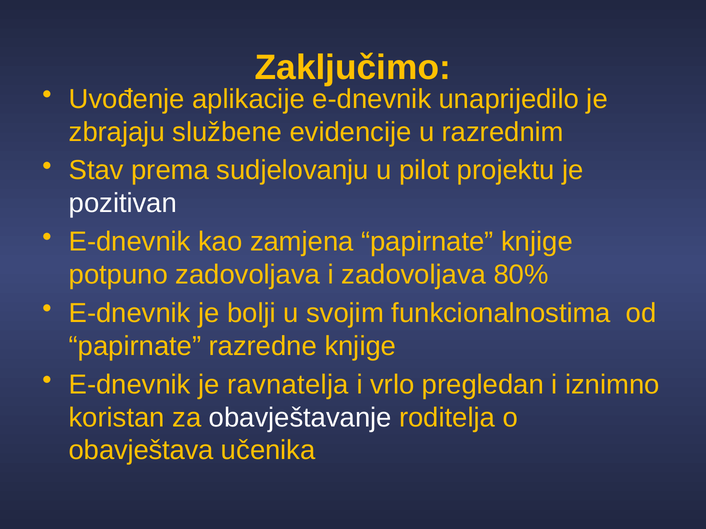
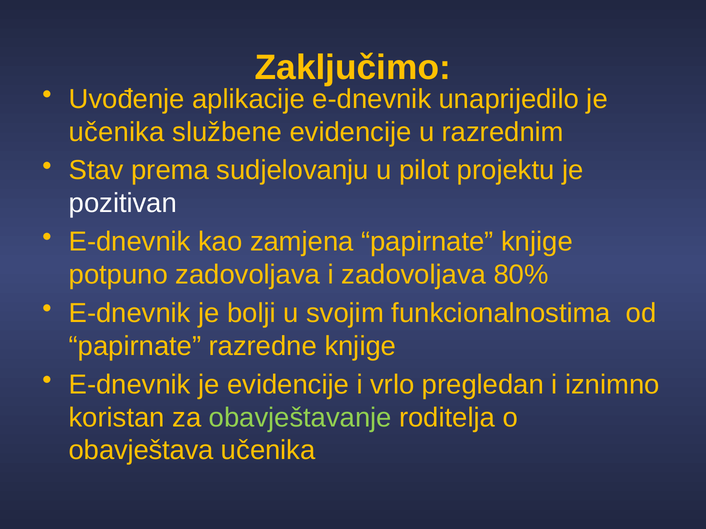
zbrajaju: zbrajaju -> učenika (117, 132)
je ravnatelja: ravnatelja -> evidencije (288, 385)
obavještavanje colour: white -> light green (300, 418)
